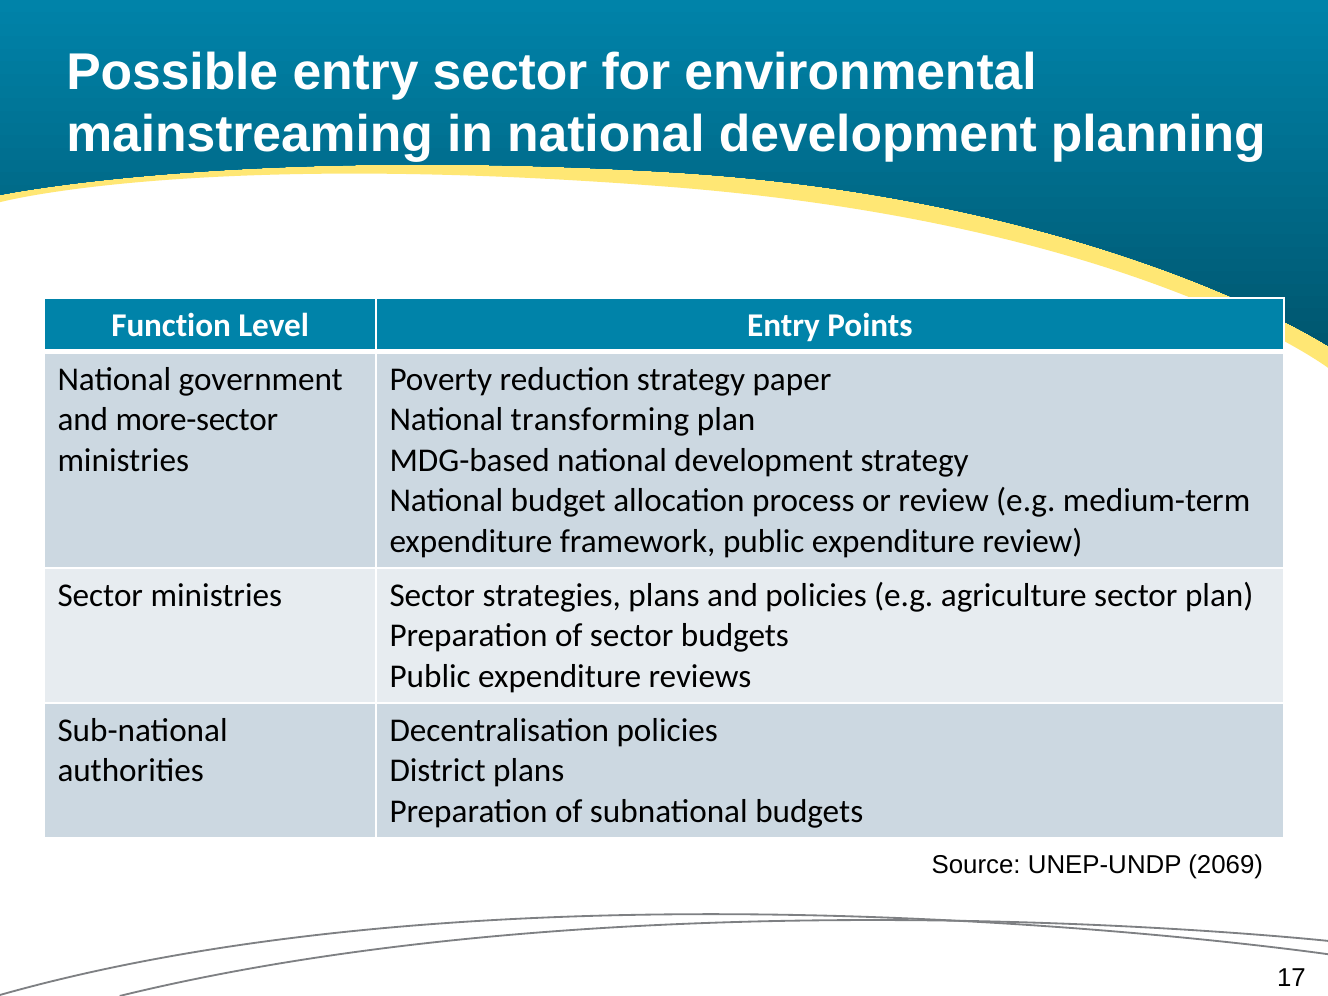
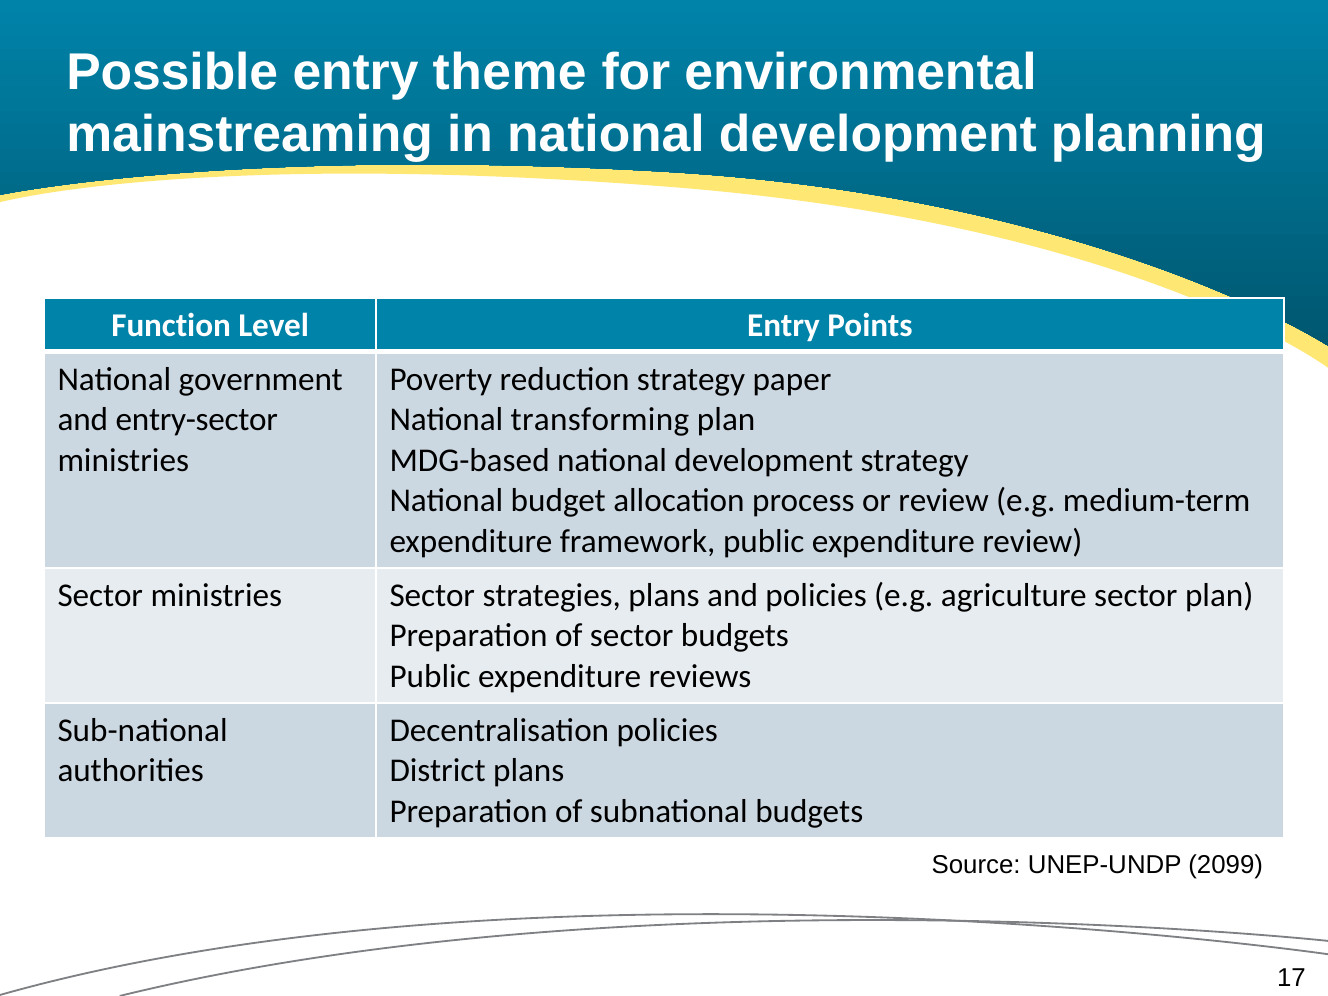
entry sector: sector -> theme (510, 72)
more-sector: more-sector -> entry-sector (197, 420)
2069: 2069 -> 2099 (1226, 865)
